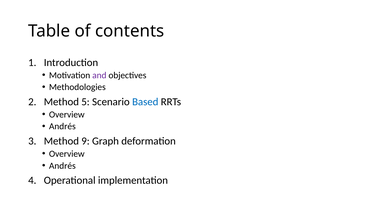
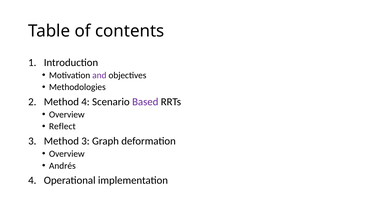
Method 5: 5 -> 4 (86, 102)
Based colour: blue -> purple (145, 102)
Andrés: Andrés -> Reflect (62, 127)
Method 9: 9 -> 3 (86, 141)
